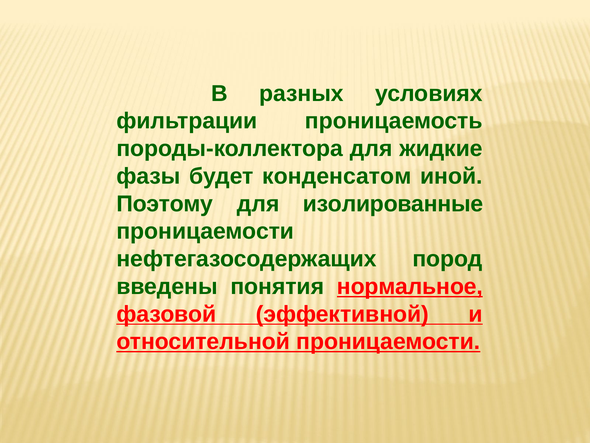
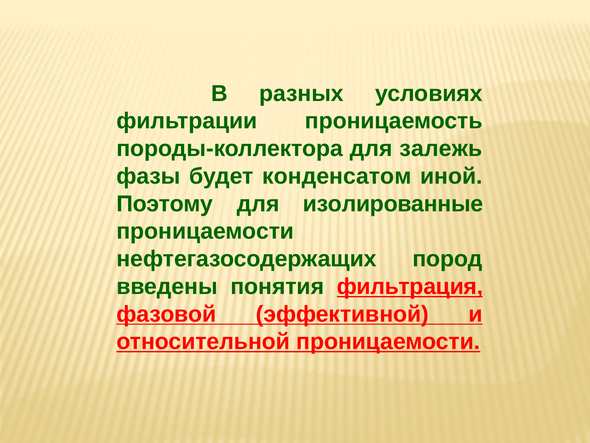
жидкие: жидкие -> залежь (441, 148)
нормальное: нормальное -> фильтрация (410, 286)
